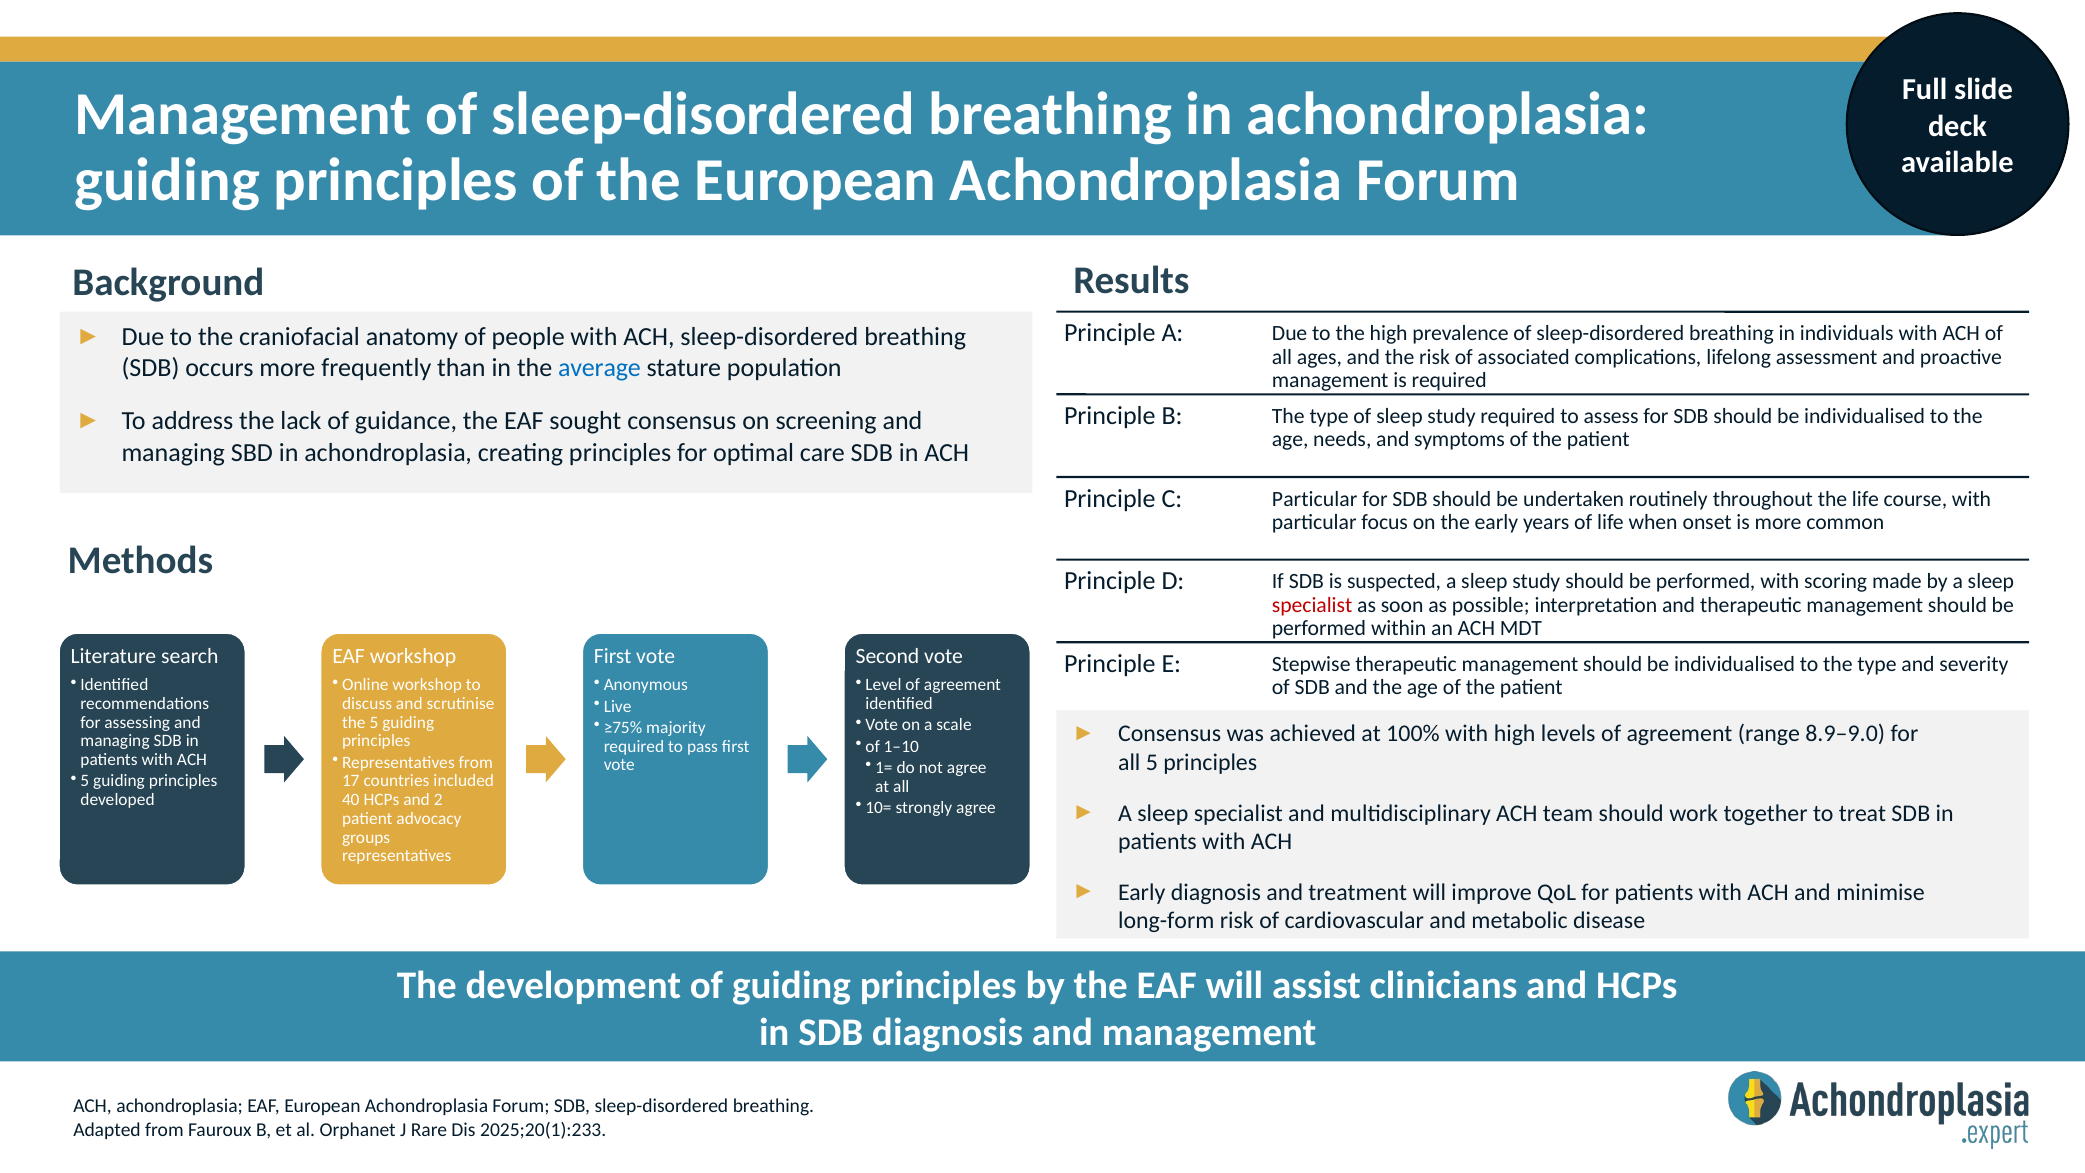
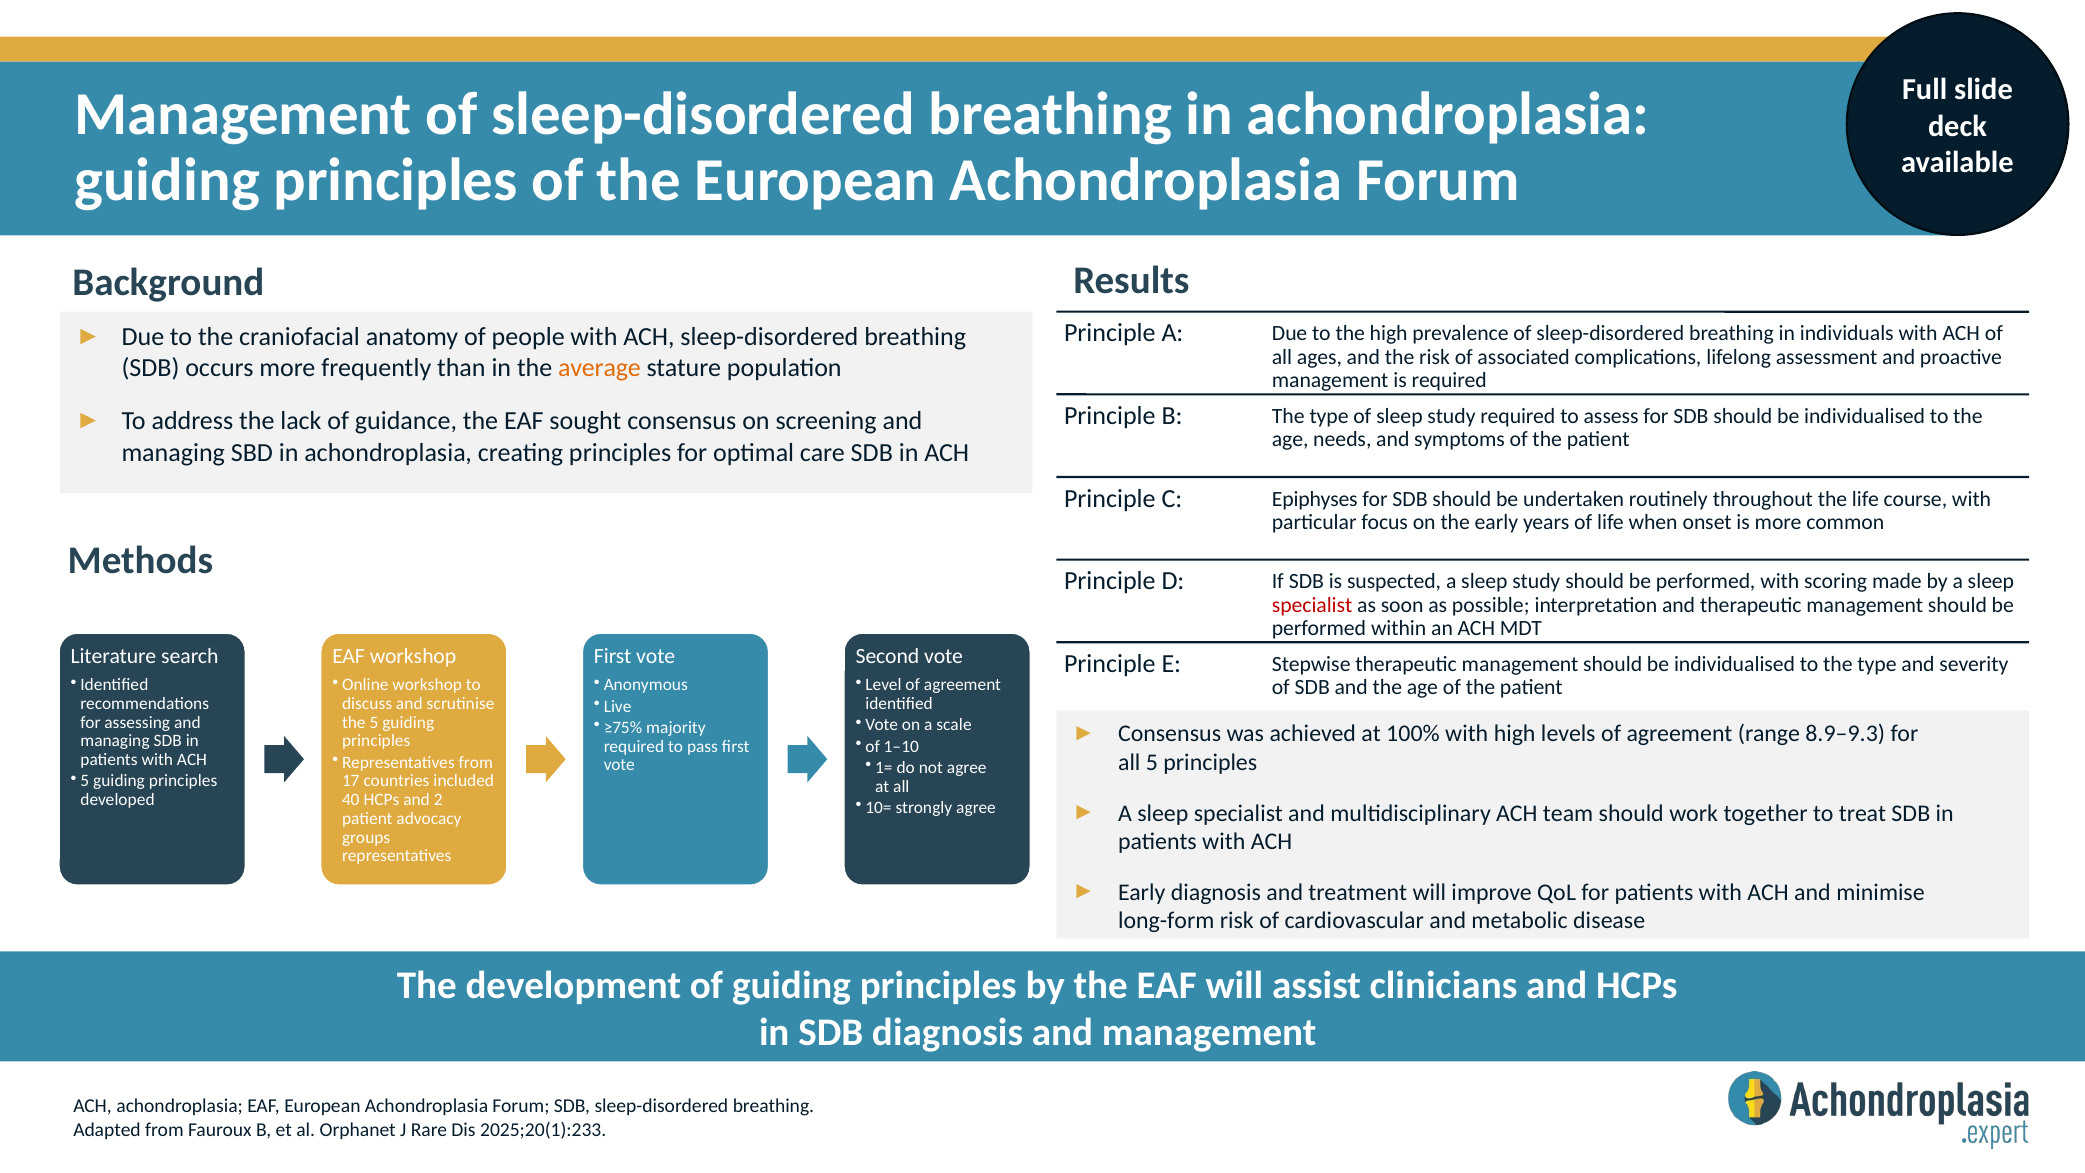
average colour: blue -> orange (599, 368)
C Particular: Particular -> Epiphyses (1315, 499)
8.9–9.0: 8.9–9.0 -> 8.9–9.3 (1845, 734)
